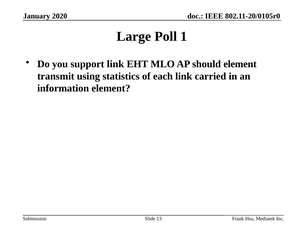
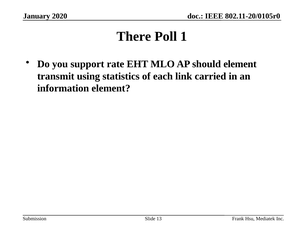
Large: Large -> There (134, 36)
support link: link -> rate (116, 64)
